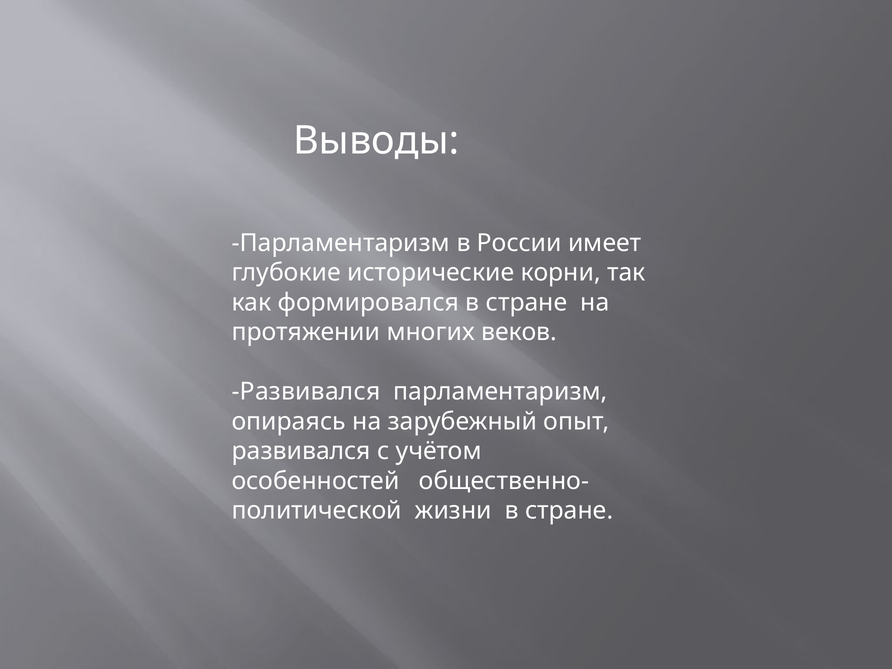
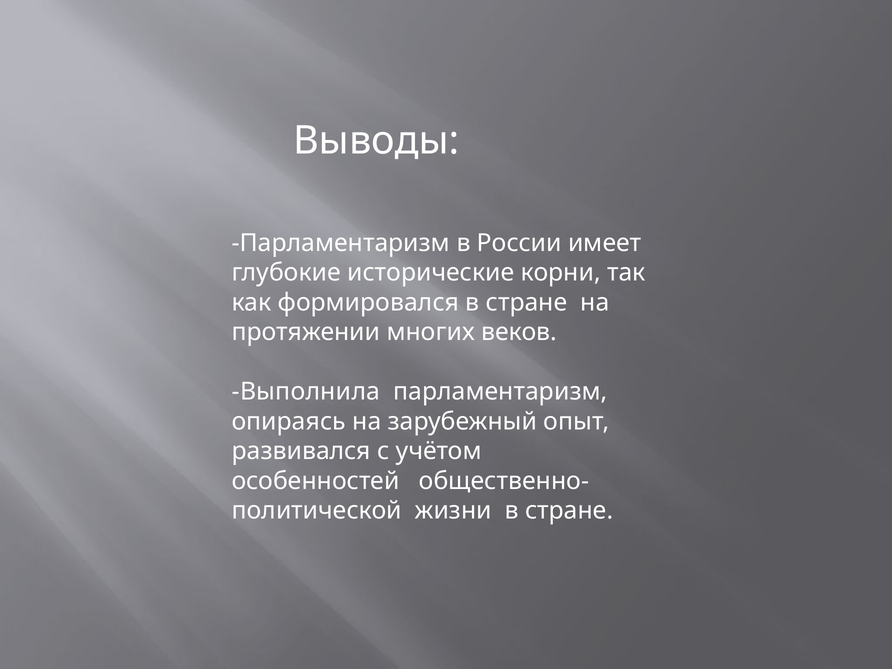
Развивался: Развивался -> Выполнила (306, 392)
